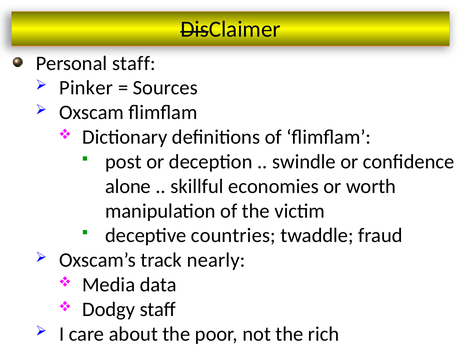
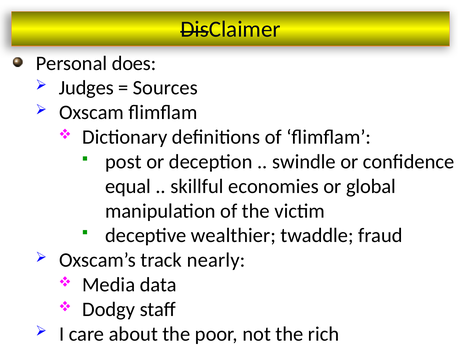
Personal staff: staff -> does (134, 63)
Pinker: Pinker -> Judges (86, 88)
alone: alone -> equal (128, 186)
worth: worth -> global (371, 186)
countries: countries -> wealthier (233, 235)
